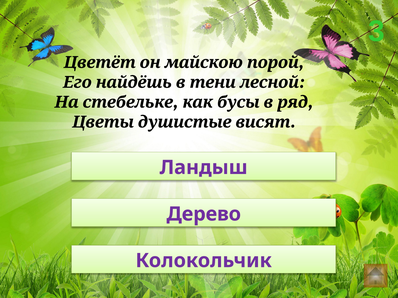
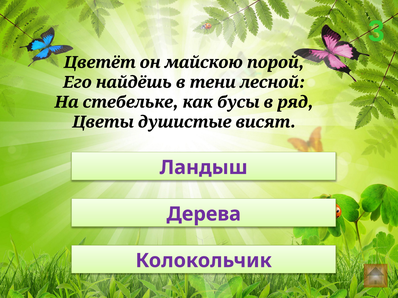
Дерево: Дерево -> Дерева (204, 214)
